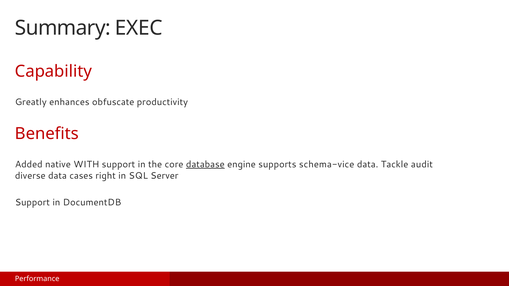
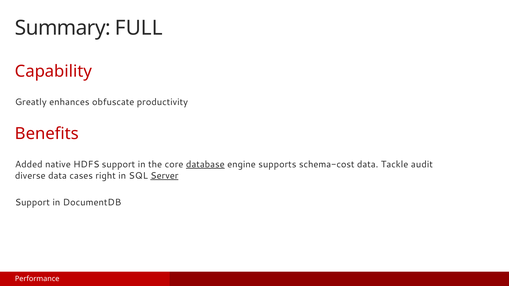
EXEC: EXEC -> FULL (139, 28)
WITH: WITH -> HDFS (86, 165)
schema-vice: schema-vice -> schema-cost (327, 165)
Server underline: none -> present (164, 176)
